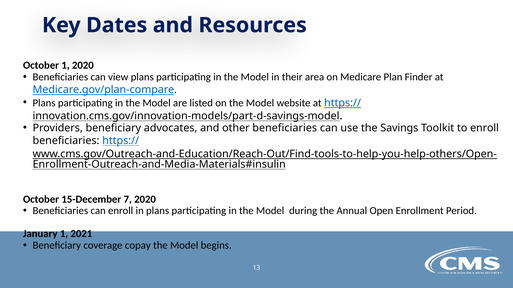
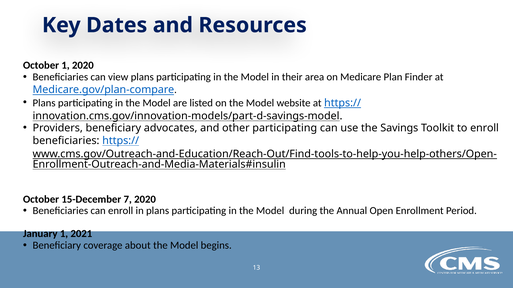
other beneficiaries: beneficiaries -> participating (285, 128)
copay: copay -> about (138, 246)
